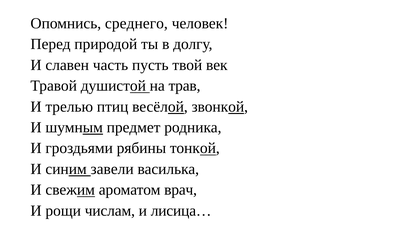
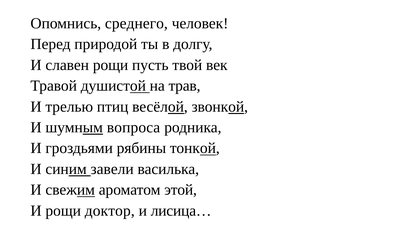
славен часть: часть -> рощи (111, 65)
предмет: предмет -> вопроса (133, 127)
врач: врач -> этой (181, 190)
числам: числам -> доктор (110, 211)
